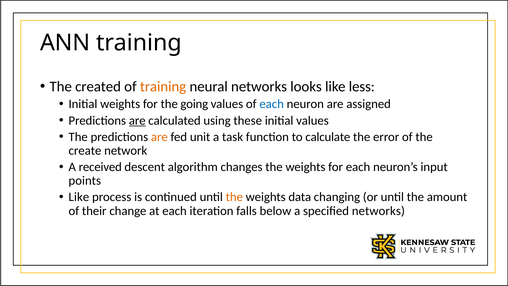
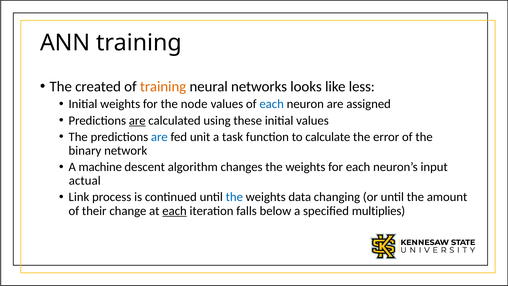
going: going -> node (194, 104)
are colour: orange -> blue (159, 137)
create: create -> binary (85, 150)
received: received -> machine (100, 167)
points: points -> actual (85, 181)
Like: Like -> Link (79, 197)
the colour: orange -> blue (234, 197)
each underline: none -> present (174, 211)
specified networks: networks -> multiplies (378, 211)
